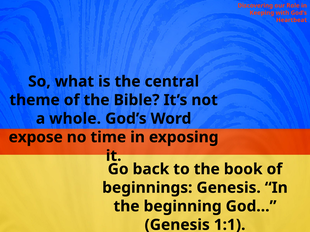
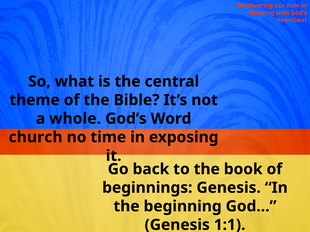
expose: expose -> church (36, 137)
